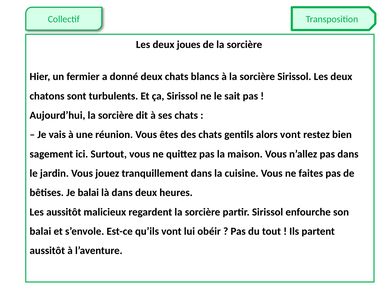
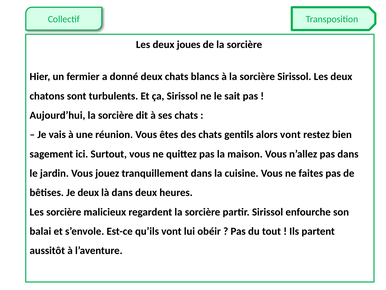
Je balai: balai -> deux (88, 192)
Les aussitôt: aussitôt -> sorcière (64, 212)
